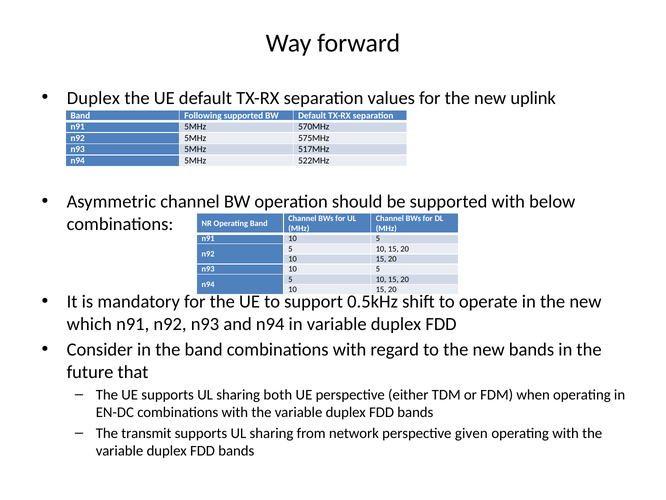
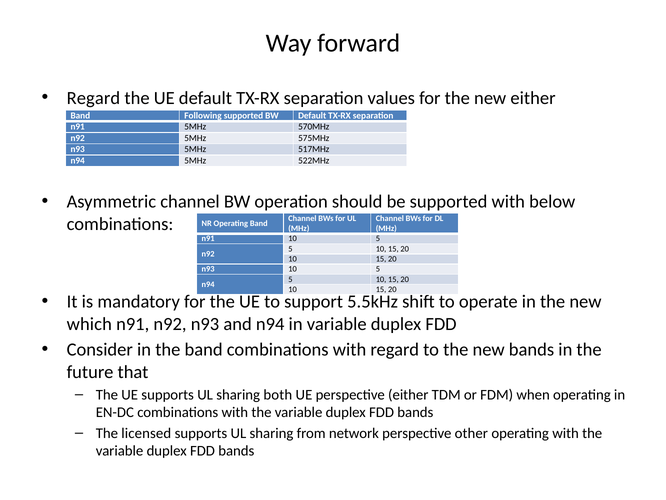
Duplex: Duplex -> Regard (93, 98)
new uplink: uplink -> either (533, 98)
0.5kHz: 0.5kHz -> 5.5kHz (373, 301)
transmit: transmit -> licensed (146, 433)
given: given -> other (471, 433)
